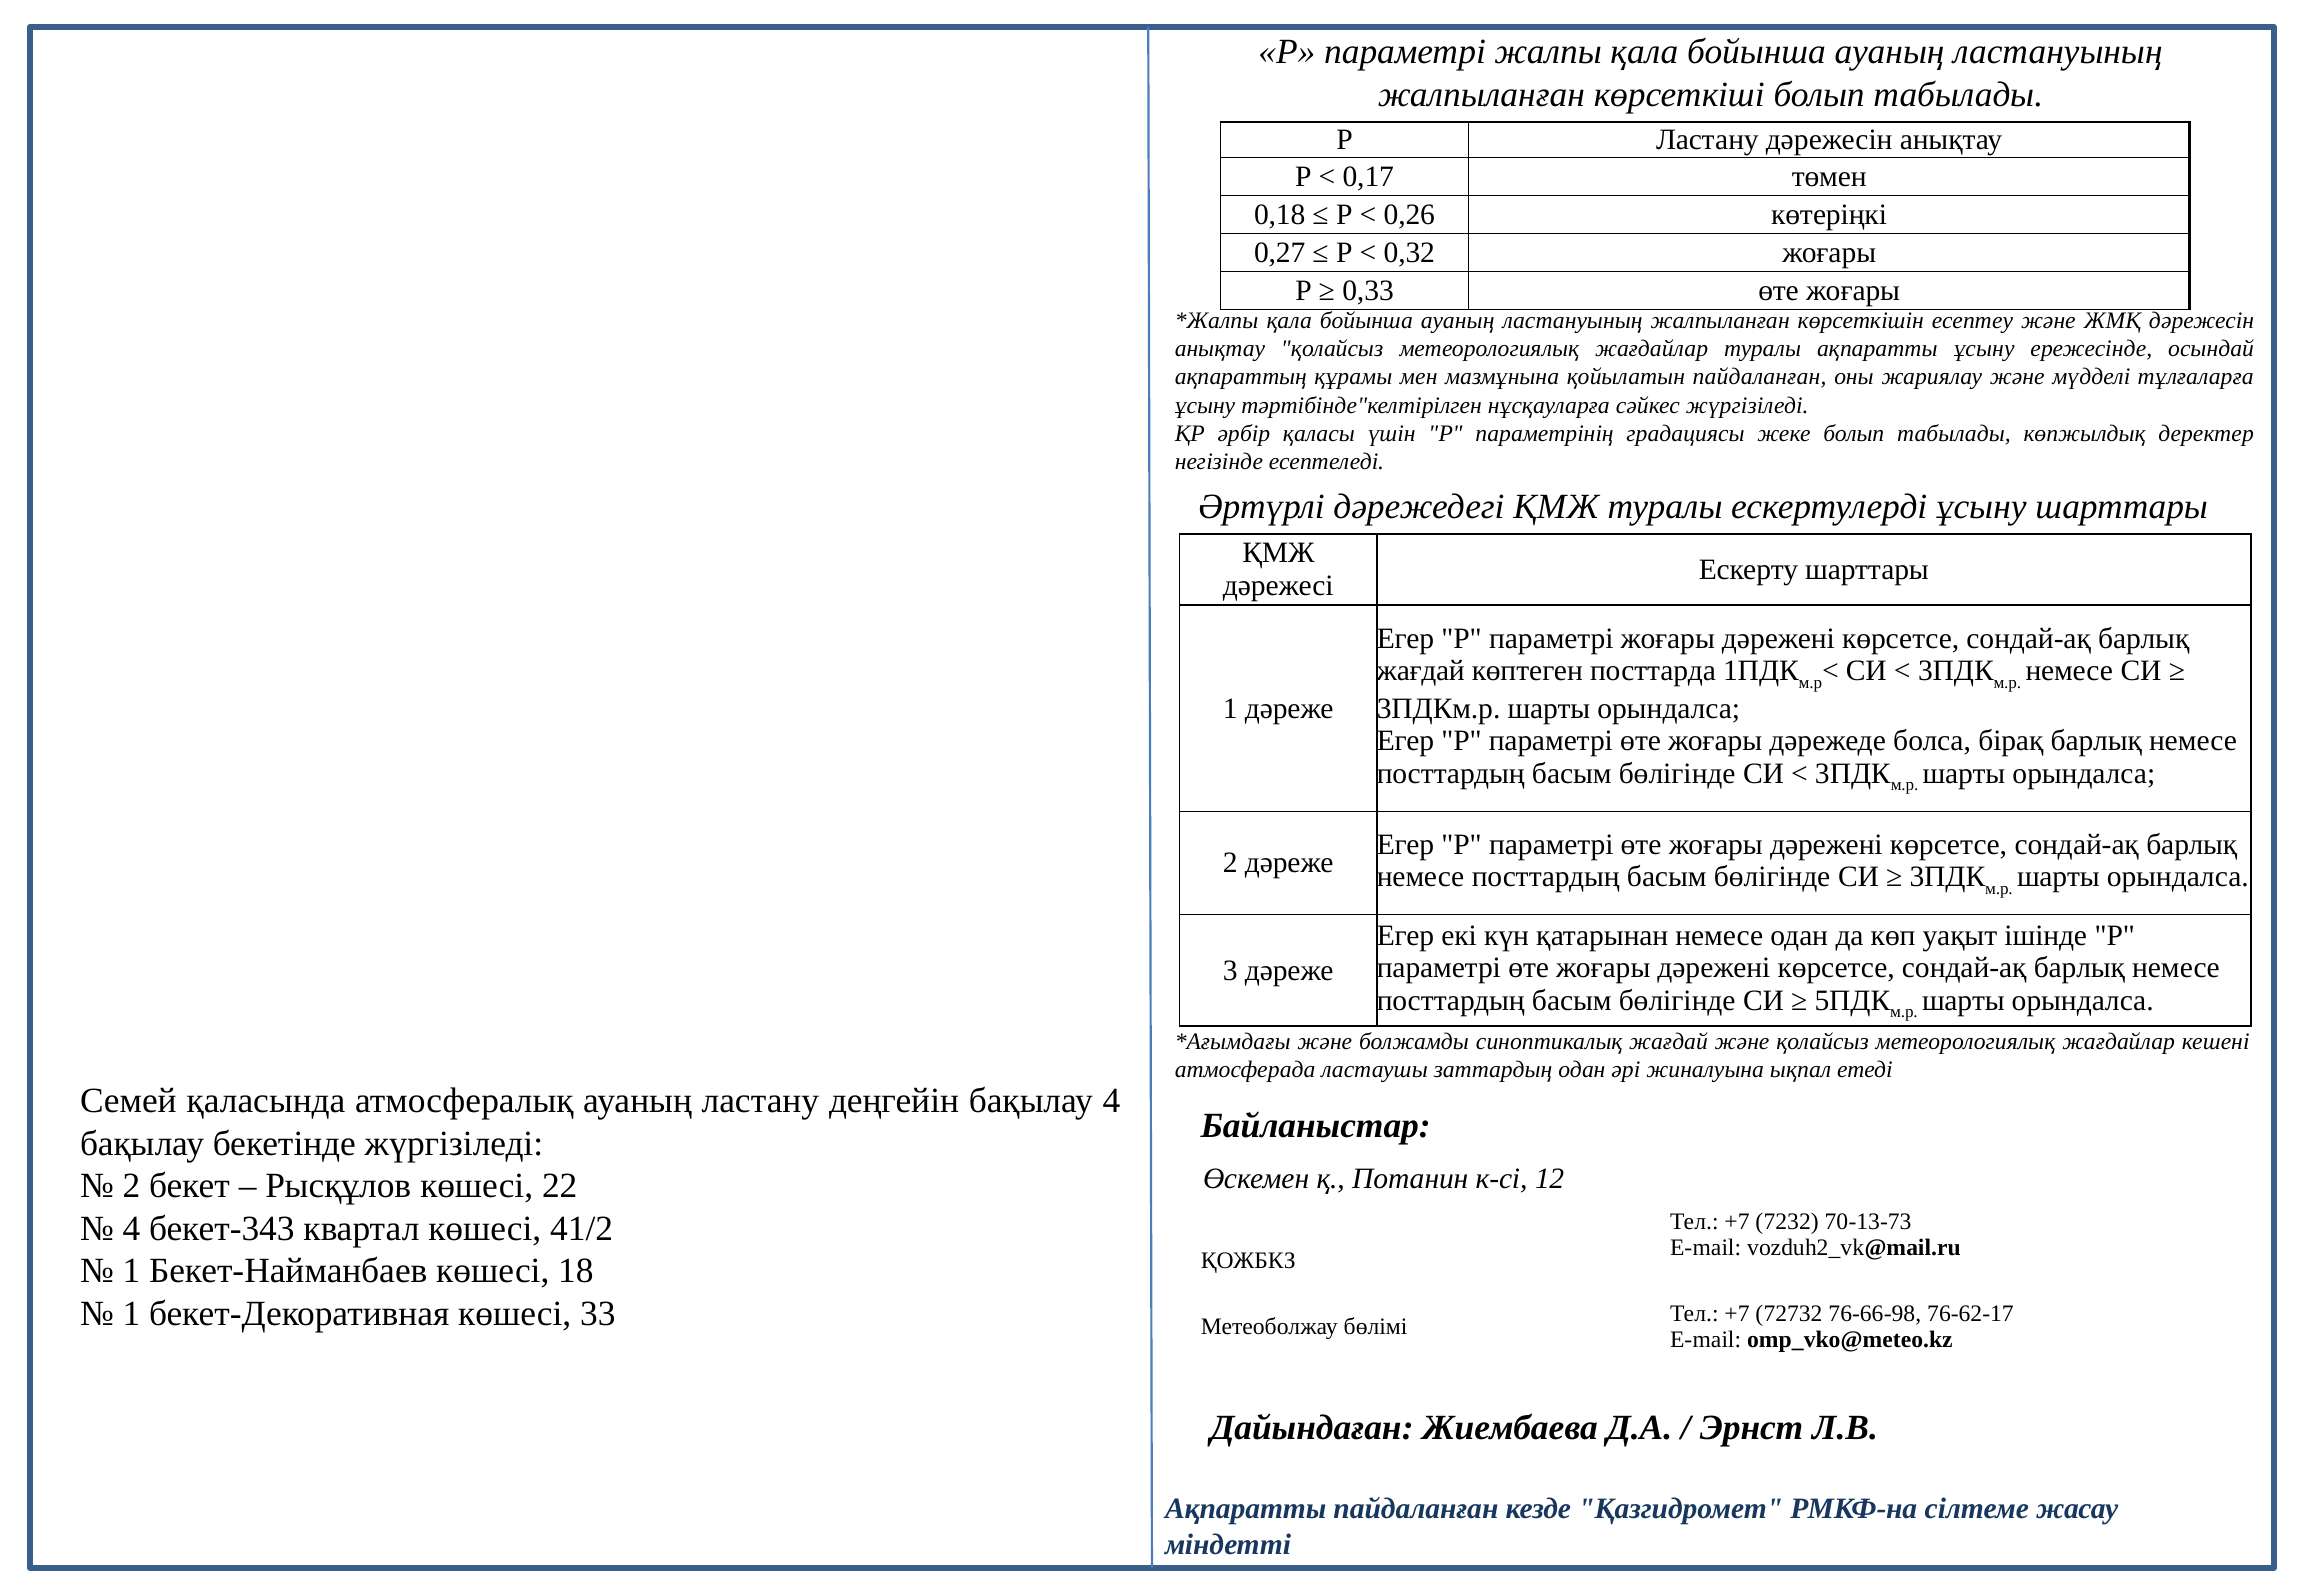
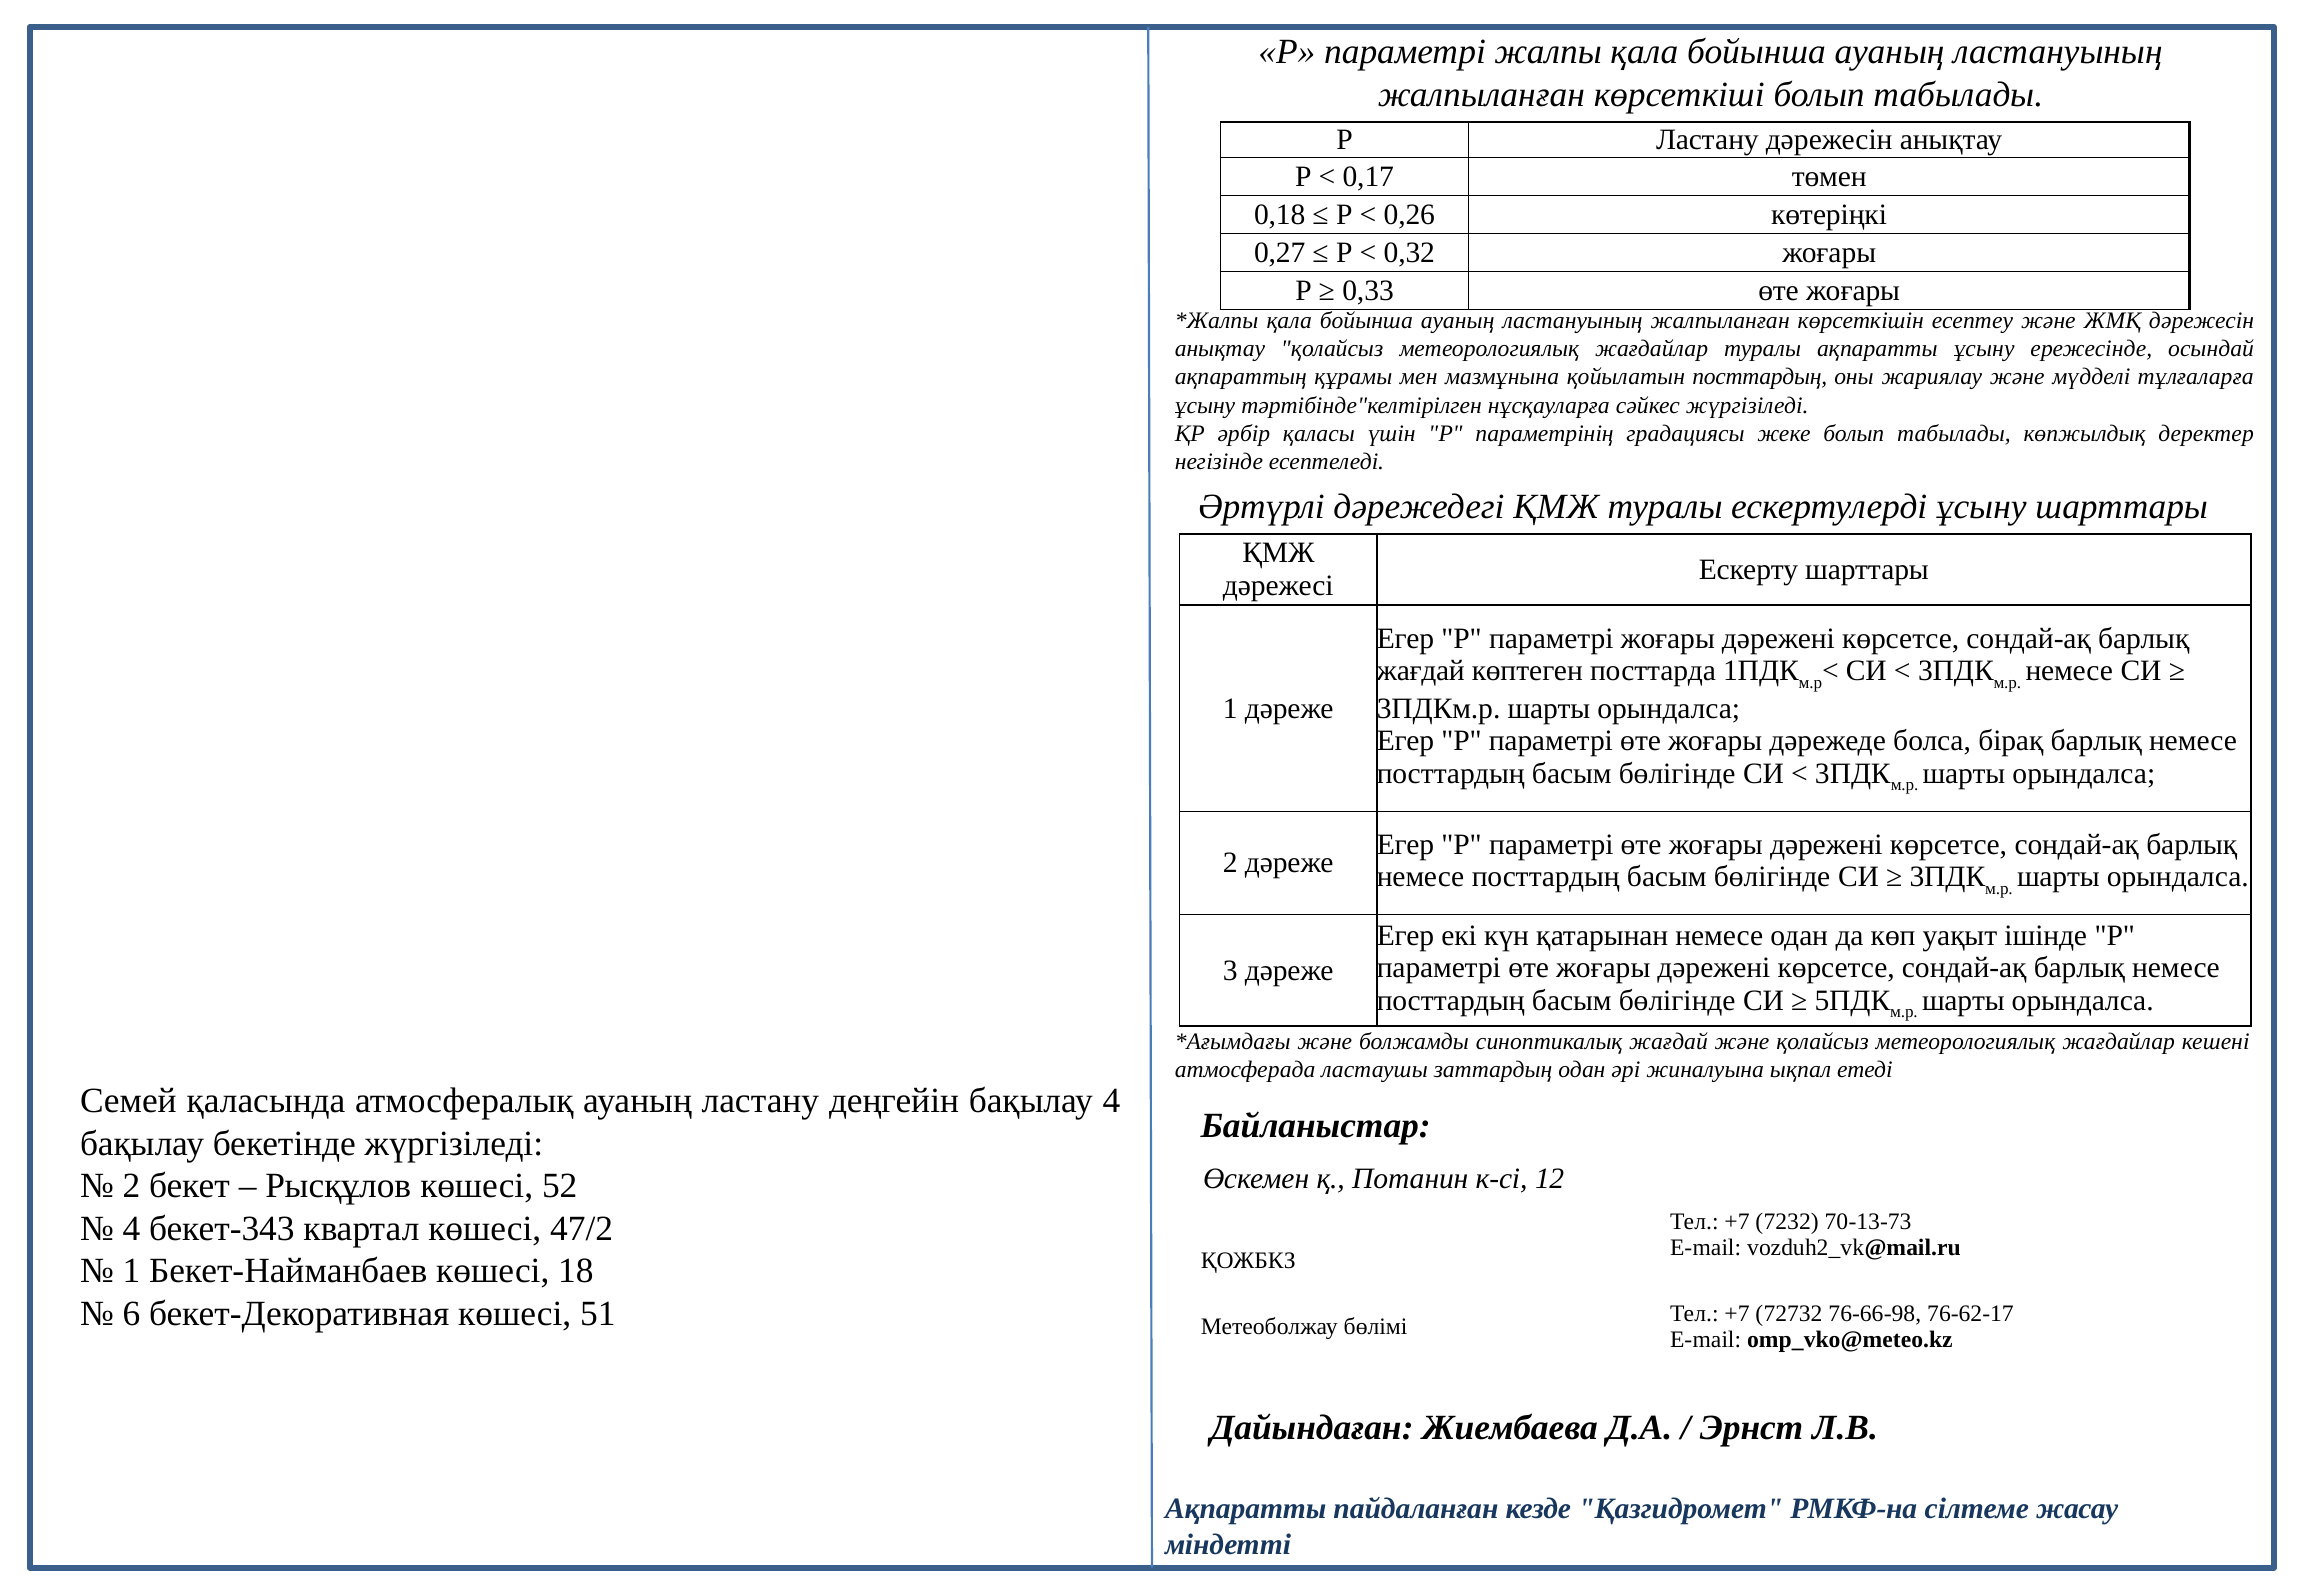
қойылатын пайдаланған: пайдаланған -> посттардың (1760, 377)
22: 22 -> 52 (560, 1186)
41/2: 41/2 -> 47/2 (582, 1229)
1: 1 -> 6 (132, 1314)
33: 33 -> 51 (598, 1314)
